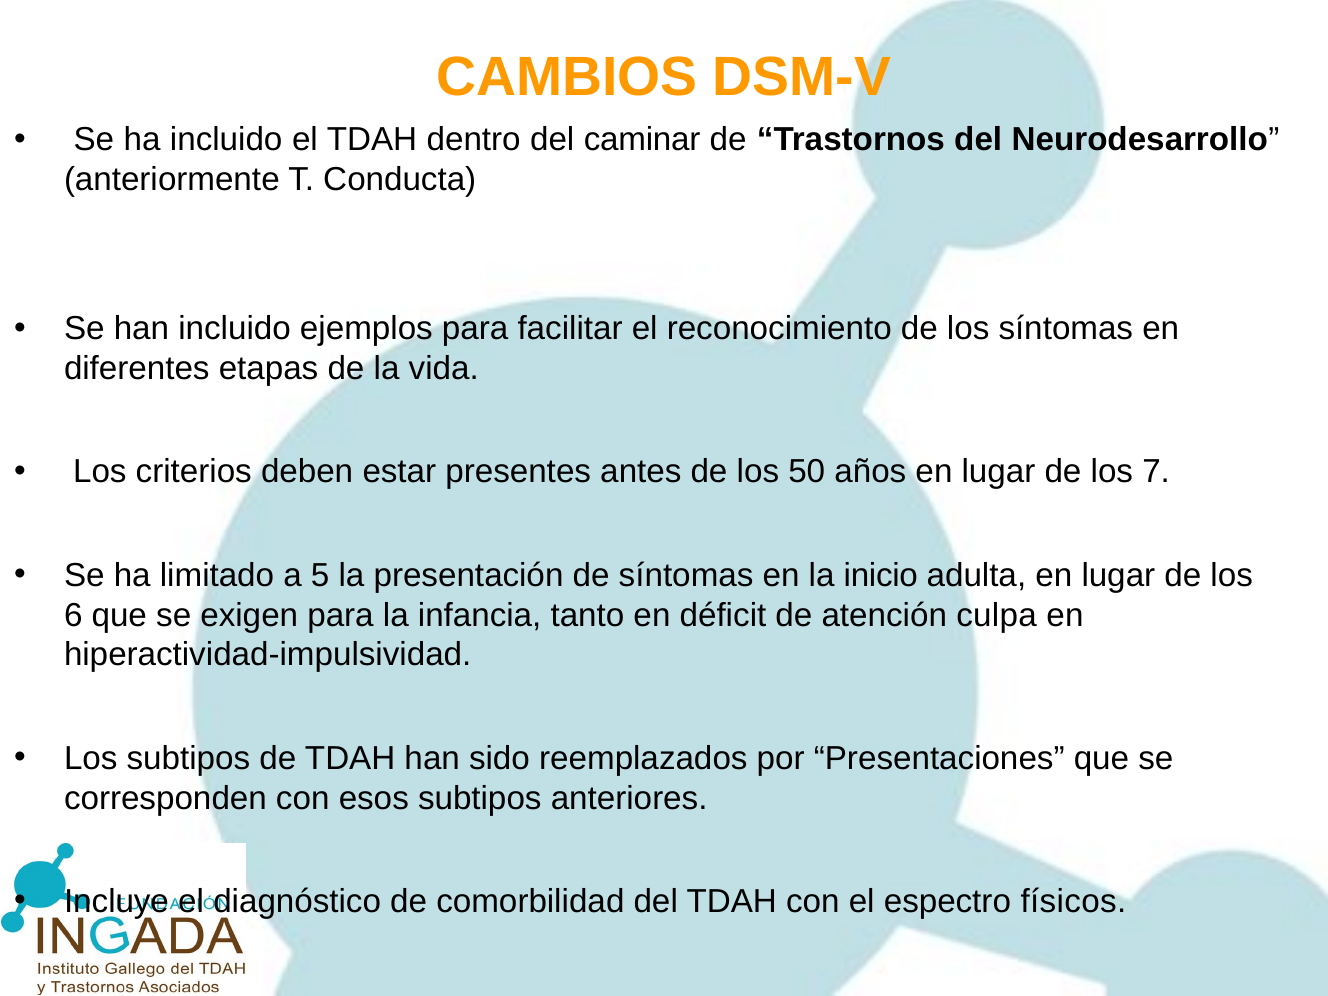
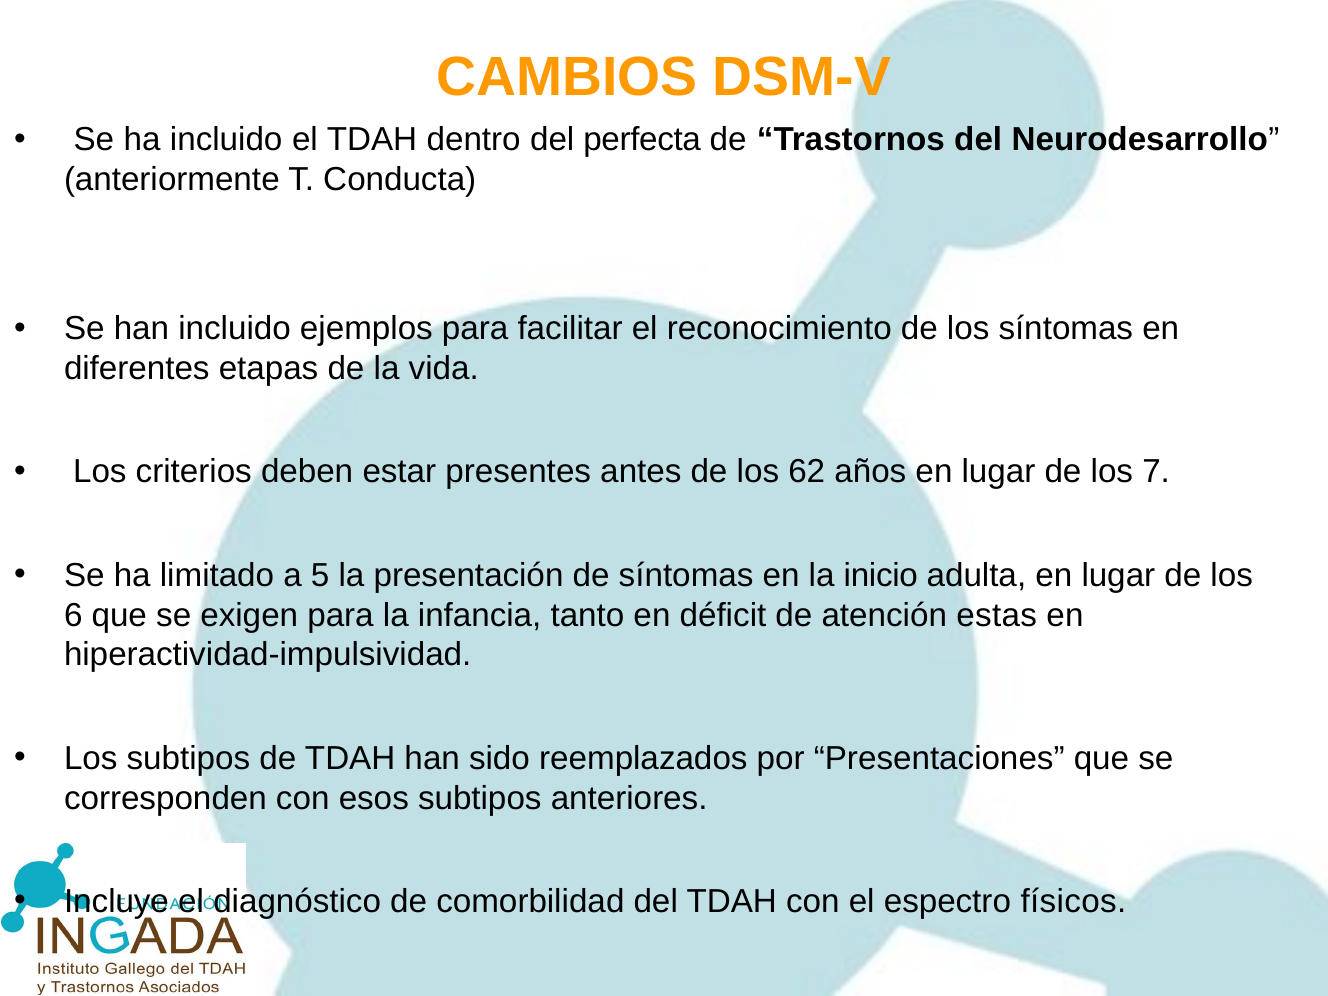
caminar: caminar -> perfecta (642, 140)
50: 50 -> 62 (807, 472)
culpa: culpa -> estas (997, 615)
